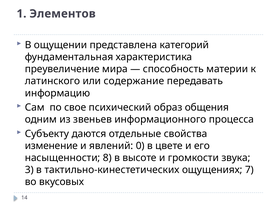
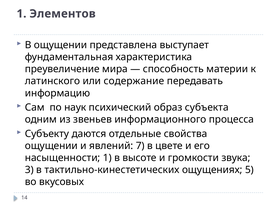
категорий: категорий -> выступает (184, 45)
свое: свое -> наук (75, 107)
общения: общения -> субъекта (207, 107)
изменение: изменение -> ощущении (51, 146)
0: 0 -> 7 (140, 146)
насыщенности 8: 8 -> 1 (107, 158)
7: 7 -> 5 (249, 170)
